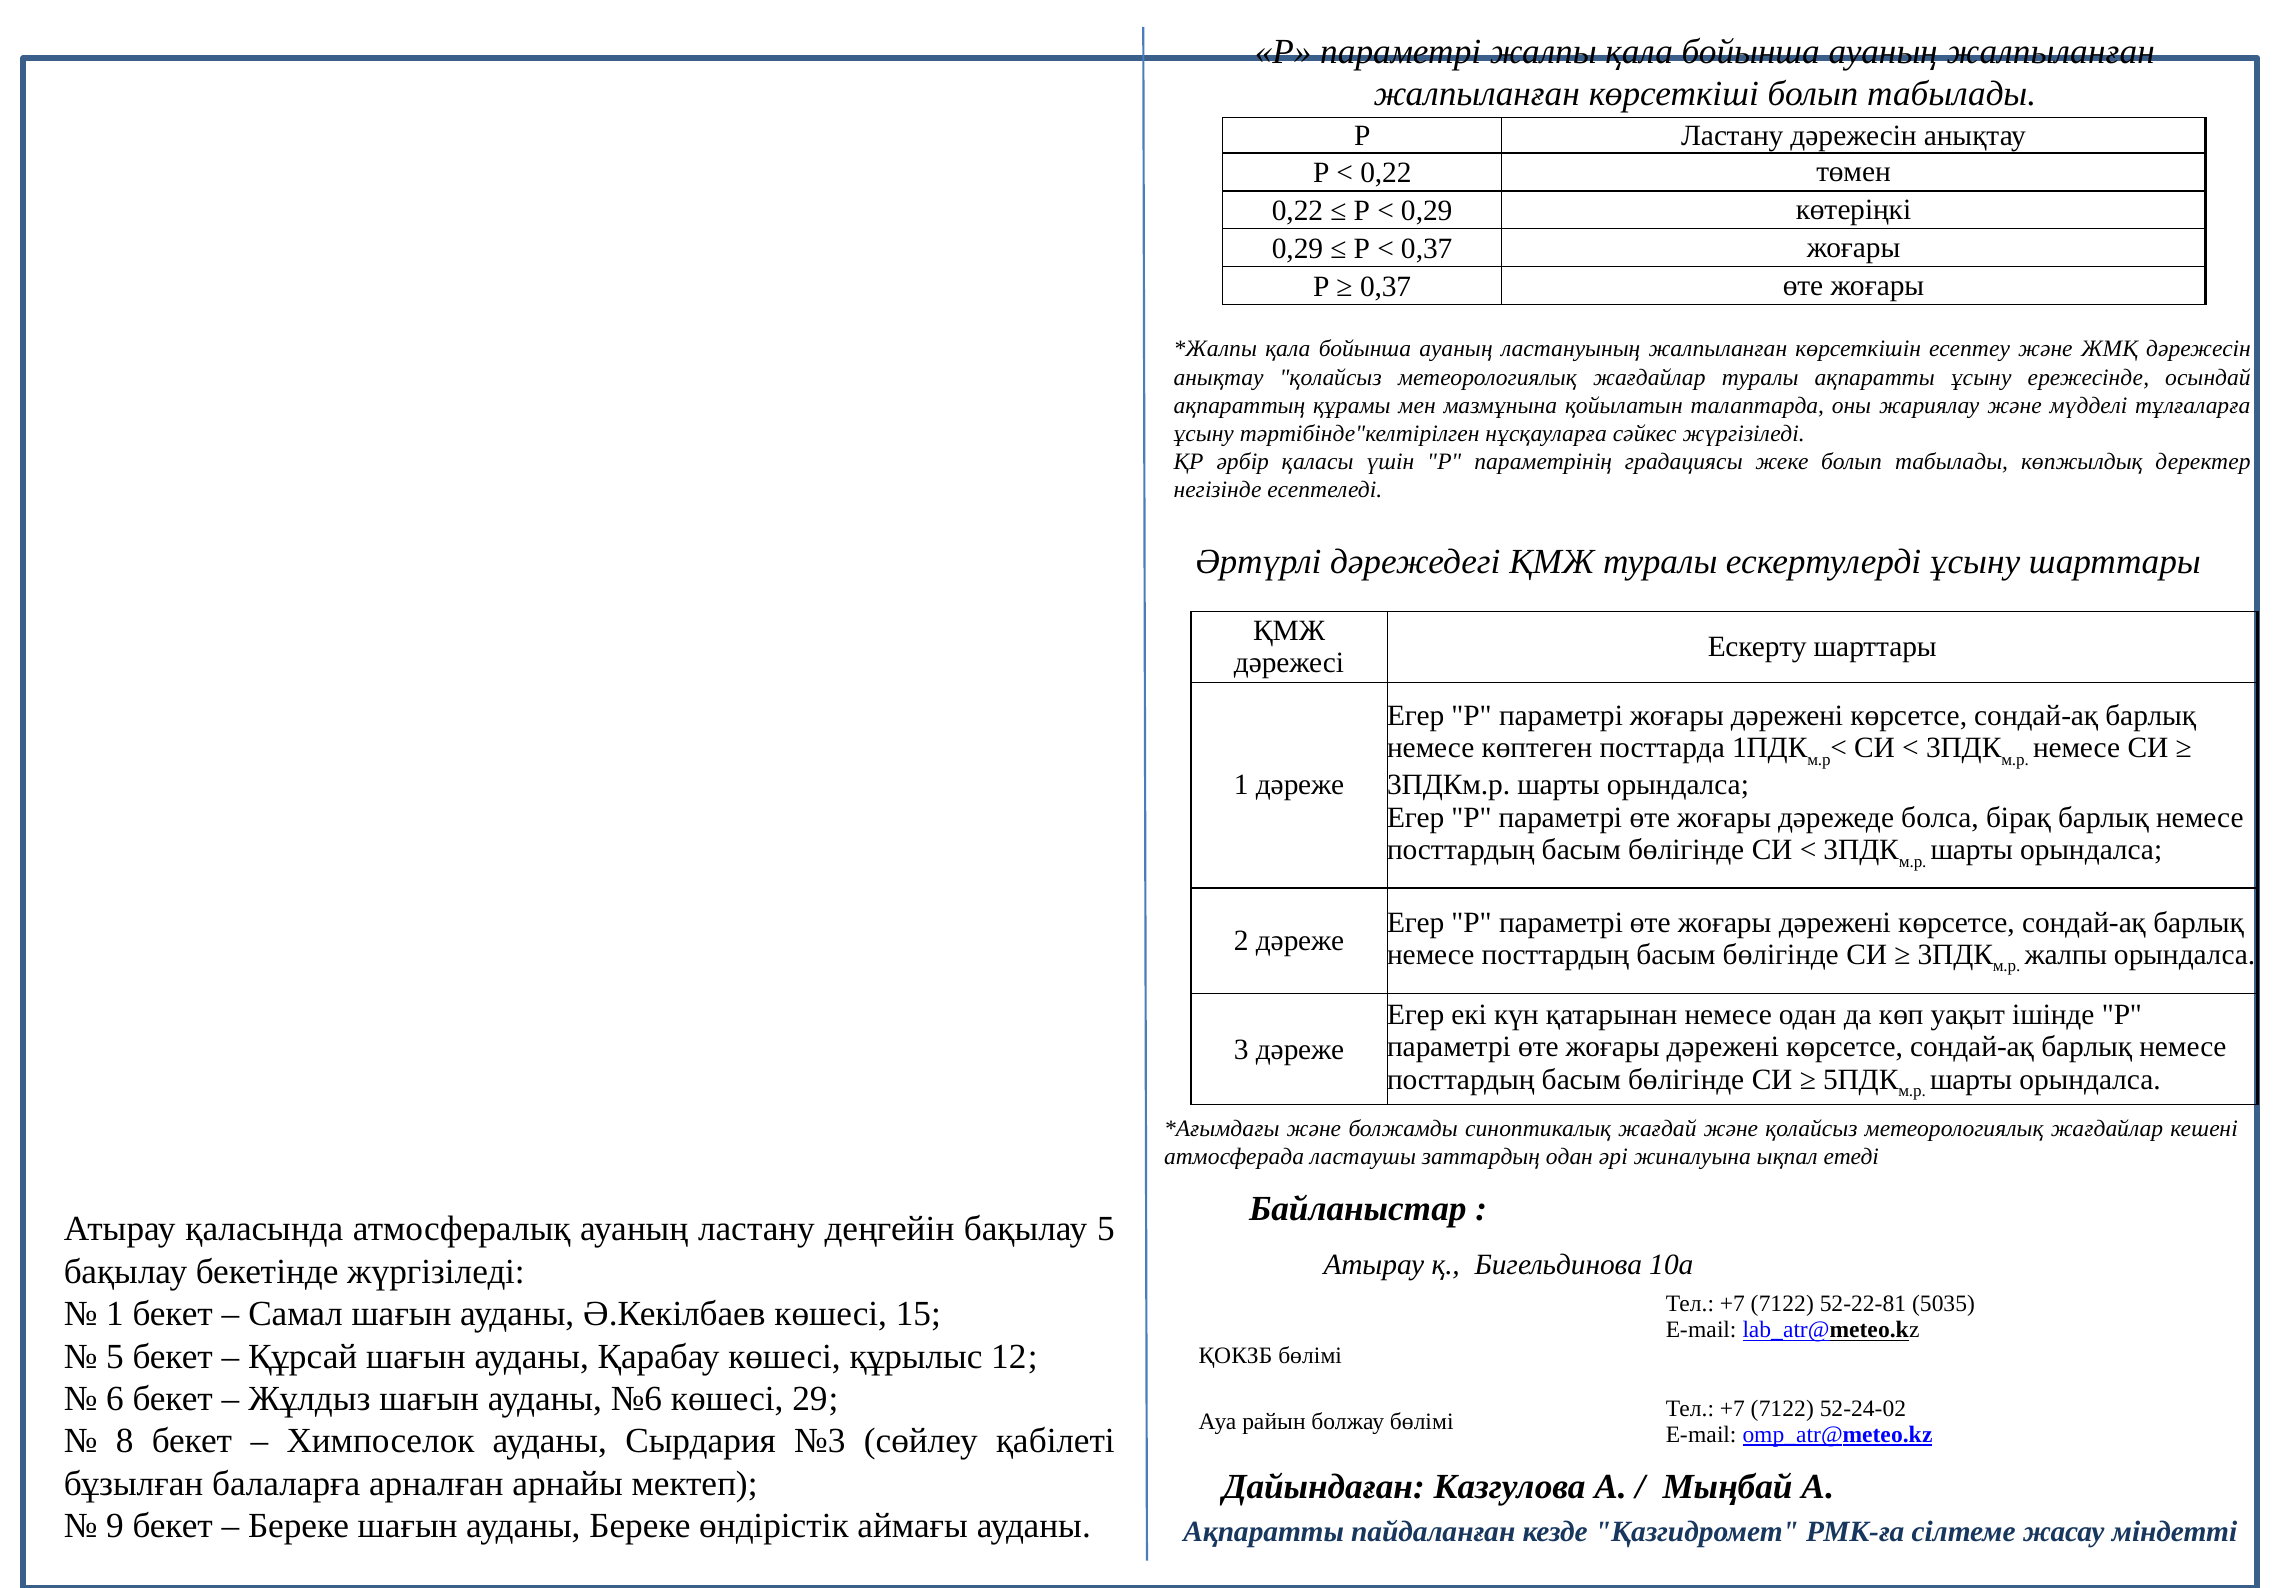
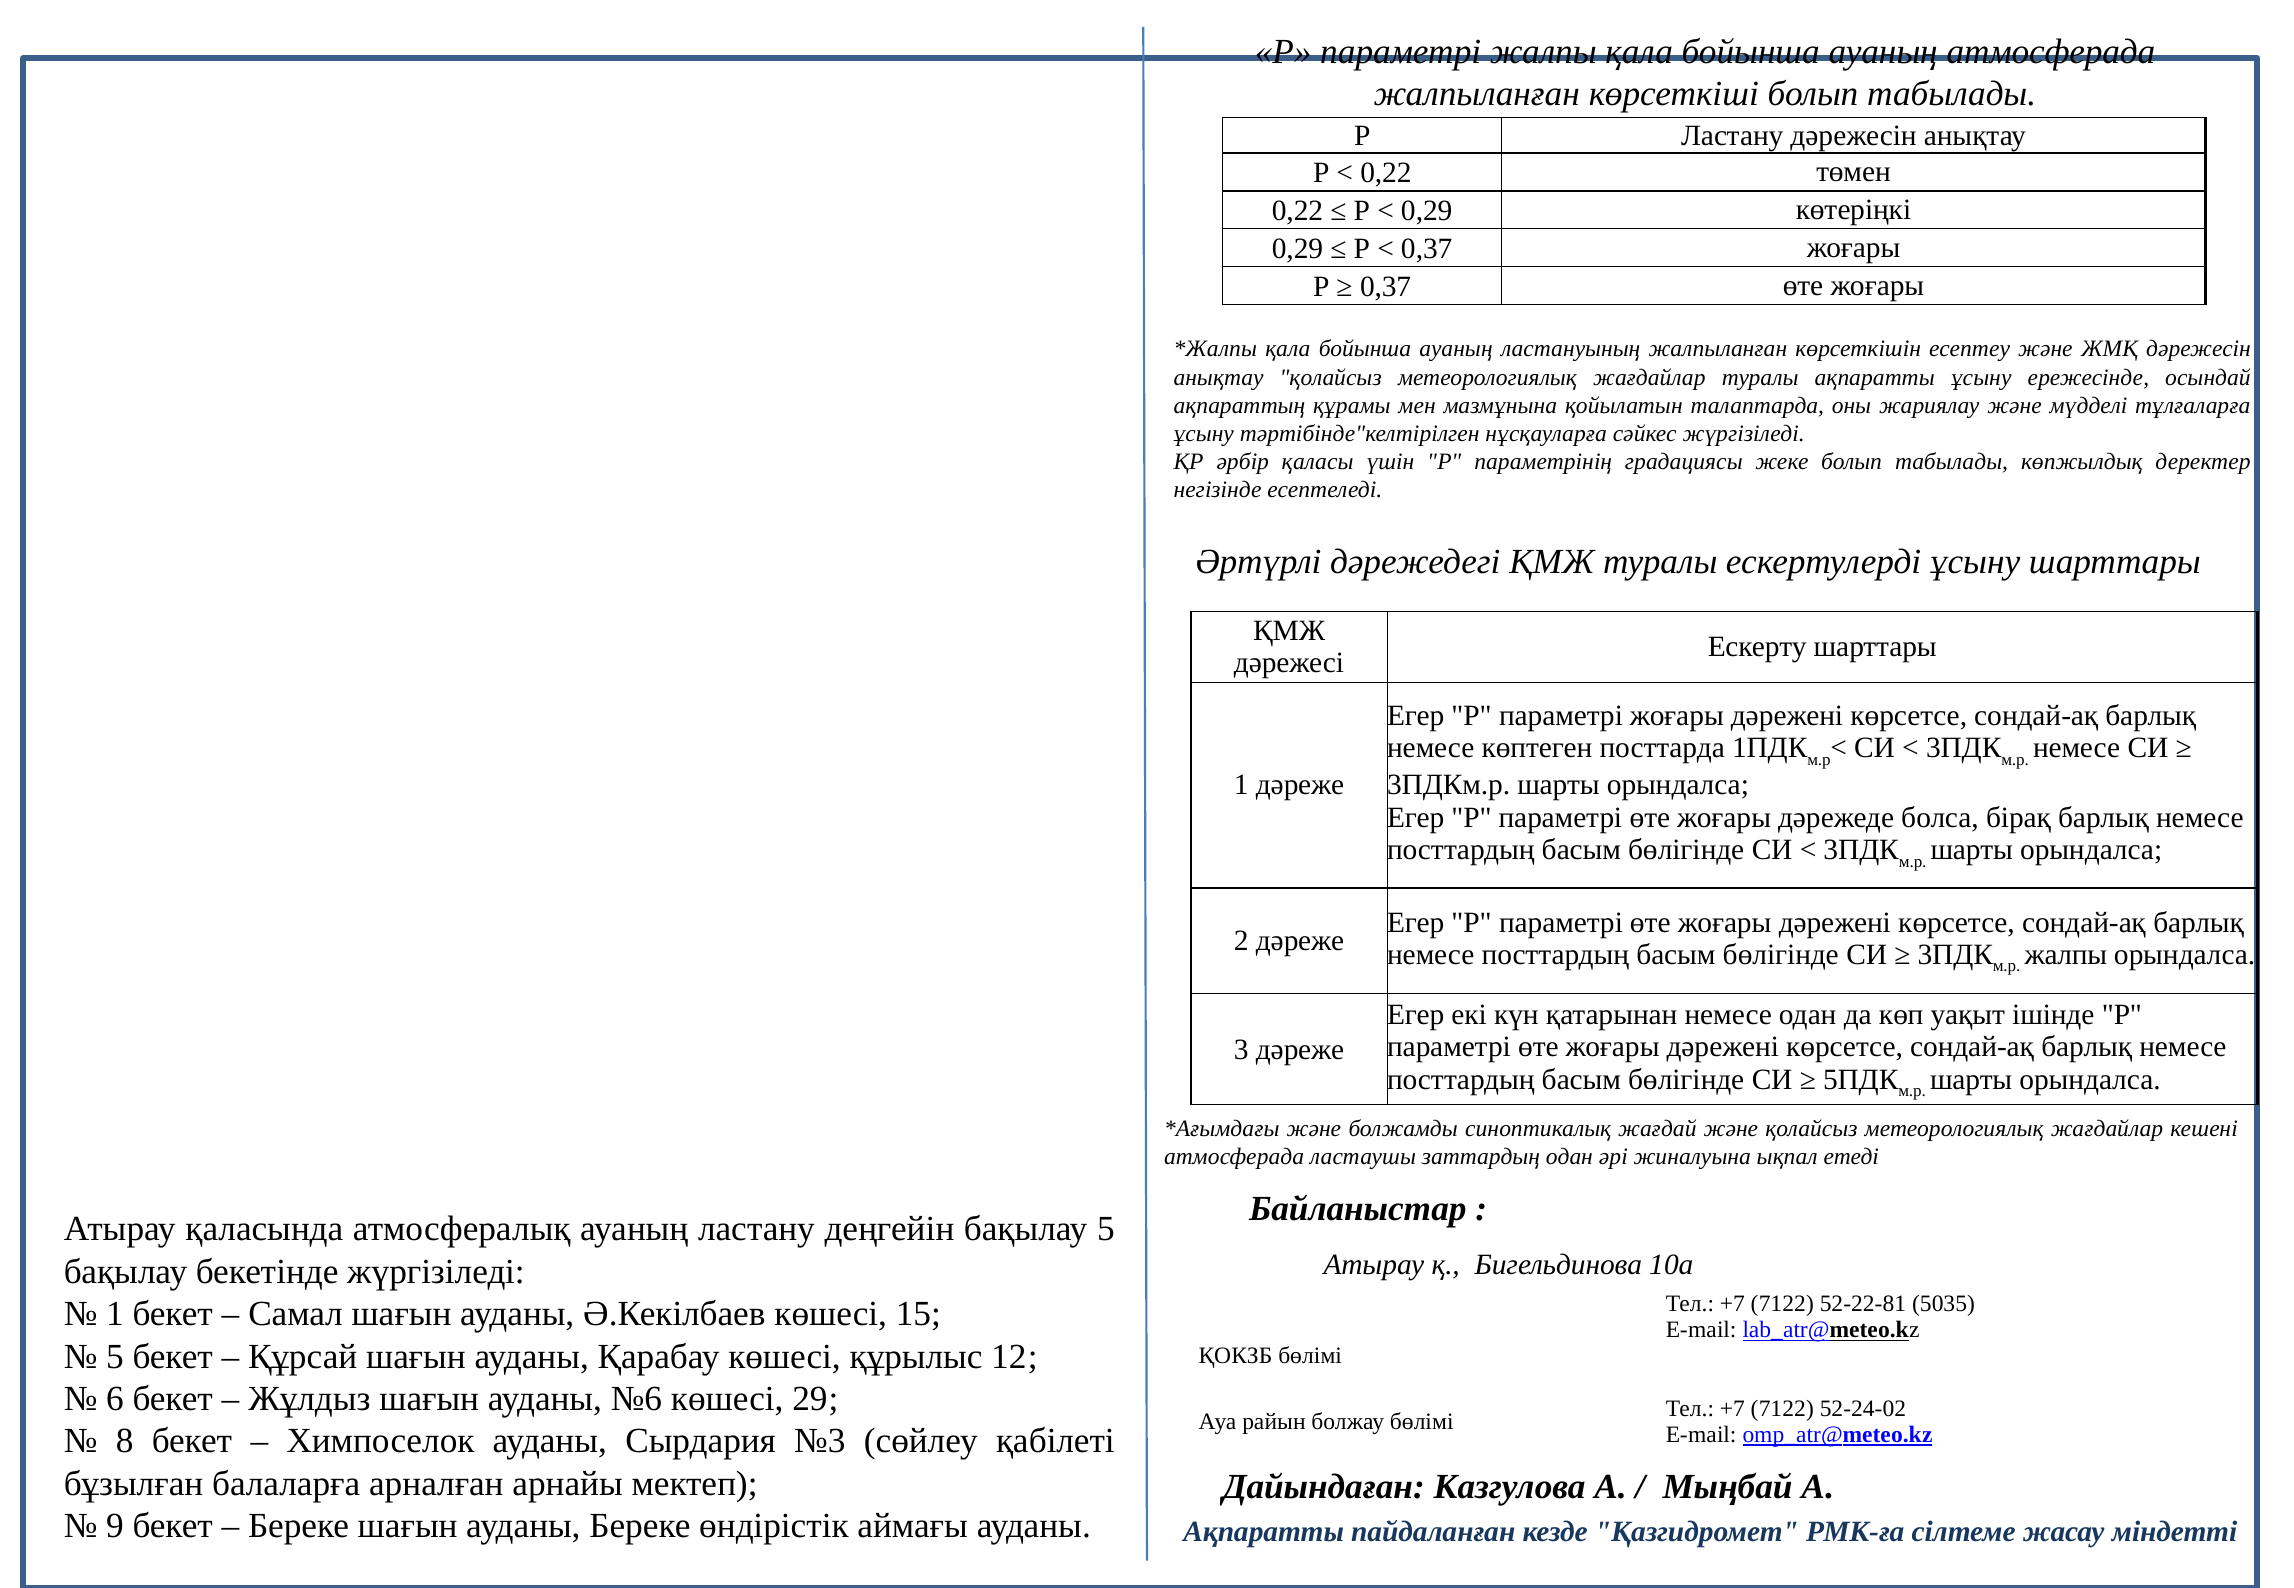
ауаның жалпыланған: жалпыланған -> атмосферада (2051, 52)
